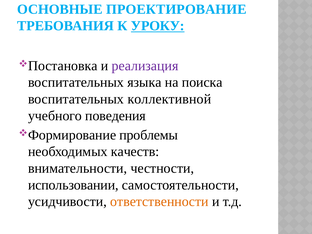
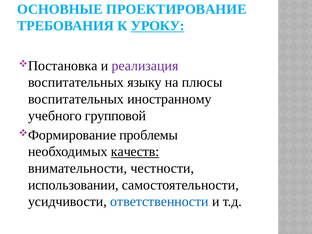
языка: языка -> языку (144, 82)
поиска: поиска -> плюсы (202, 82)
коллективной: коллективной -> иностранному (169, 99)
поведения: поведения -> групповой (116, 116)
качеств underline: none -> present (135, 152)
ответственности colour: orange -> blue (159, 202)
